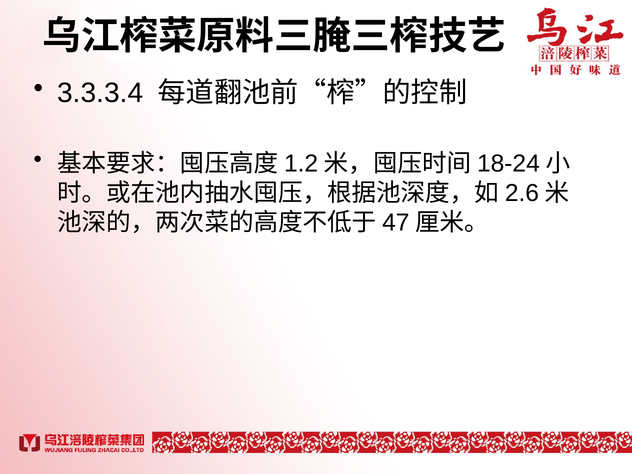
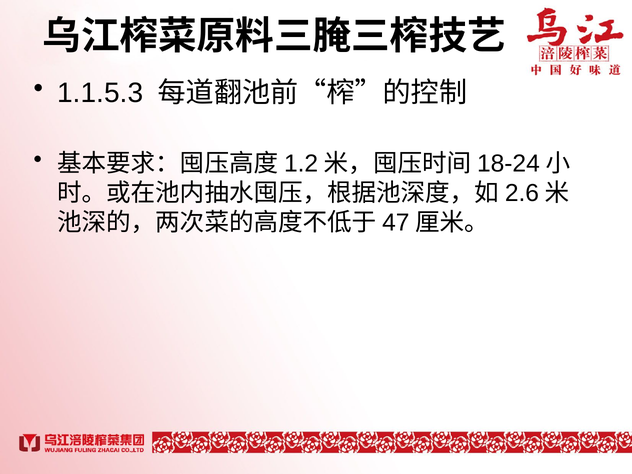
3.3.3.4: 3.3.3.4 -> 1.1.5.3 (100, 93)
